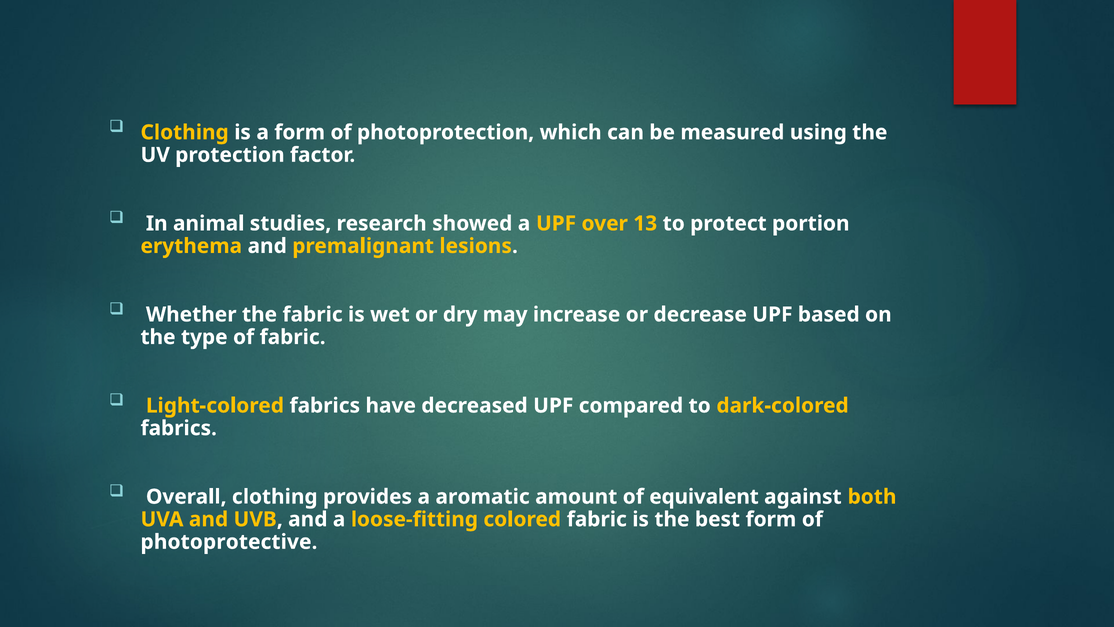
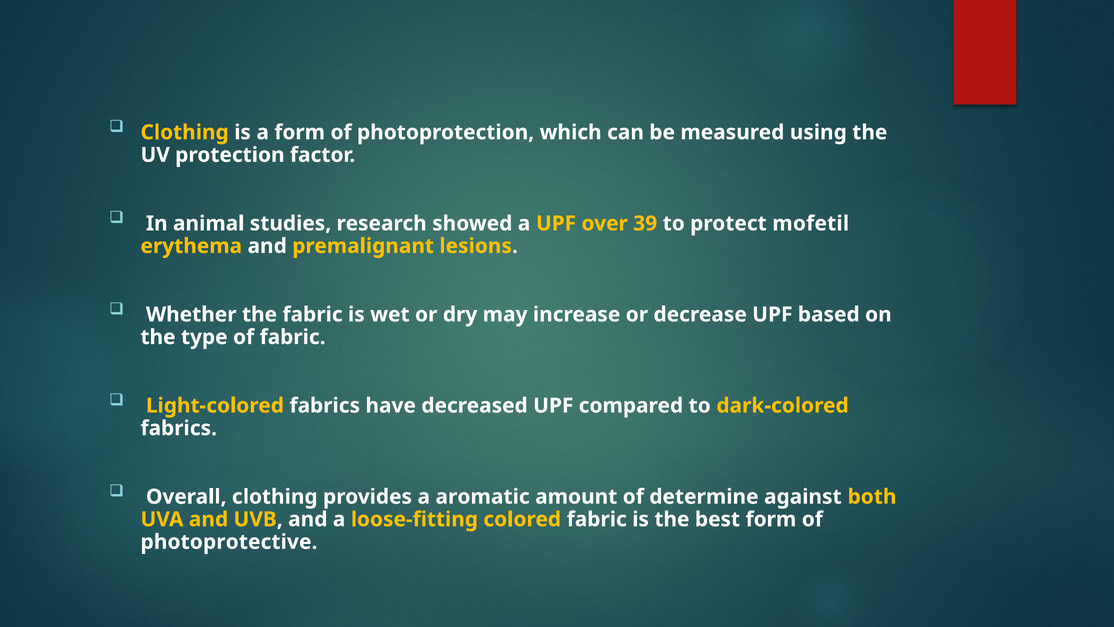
13: 13 -> 39 (645, 223)
portion: portion -> mofetil (811, 223)
equivalent: equivalent -> determine (704, 497)
